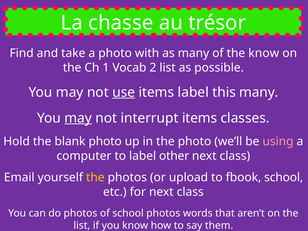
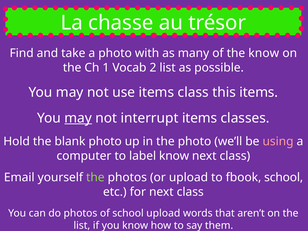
use underline: present -> none (124, 92)
items label: label -> class (193, 92)
this many: many -> items (259, 92)
label other: other -> know (174, 156)
the colour: yellow -> light green (95, 177)
school photos: photos -> upload (163, 213)
